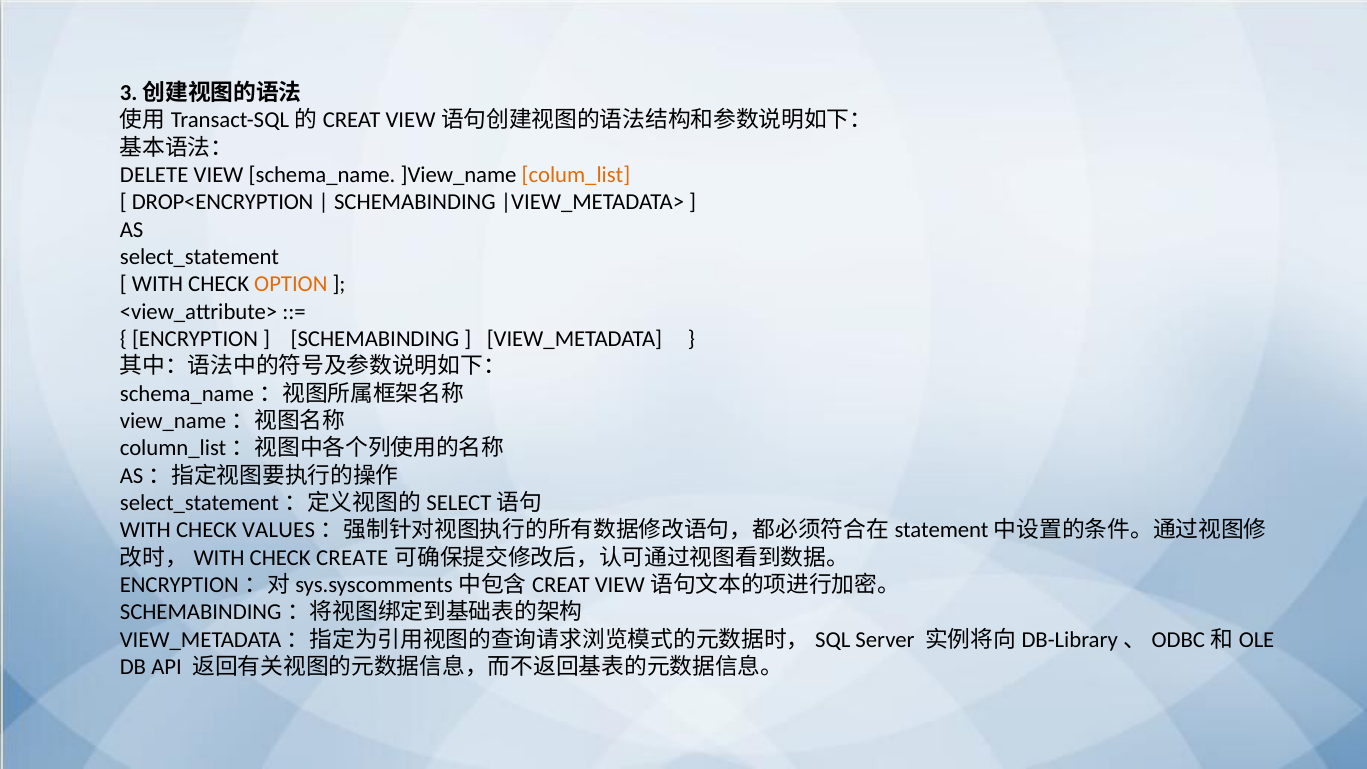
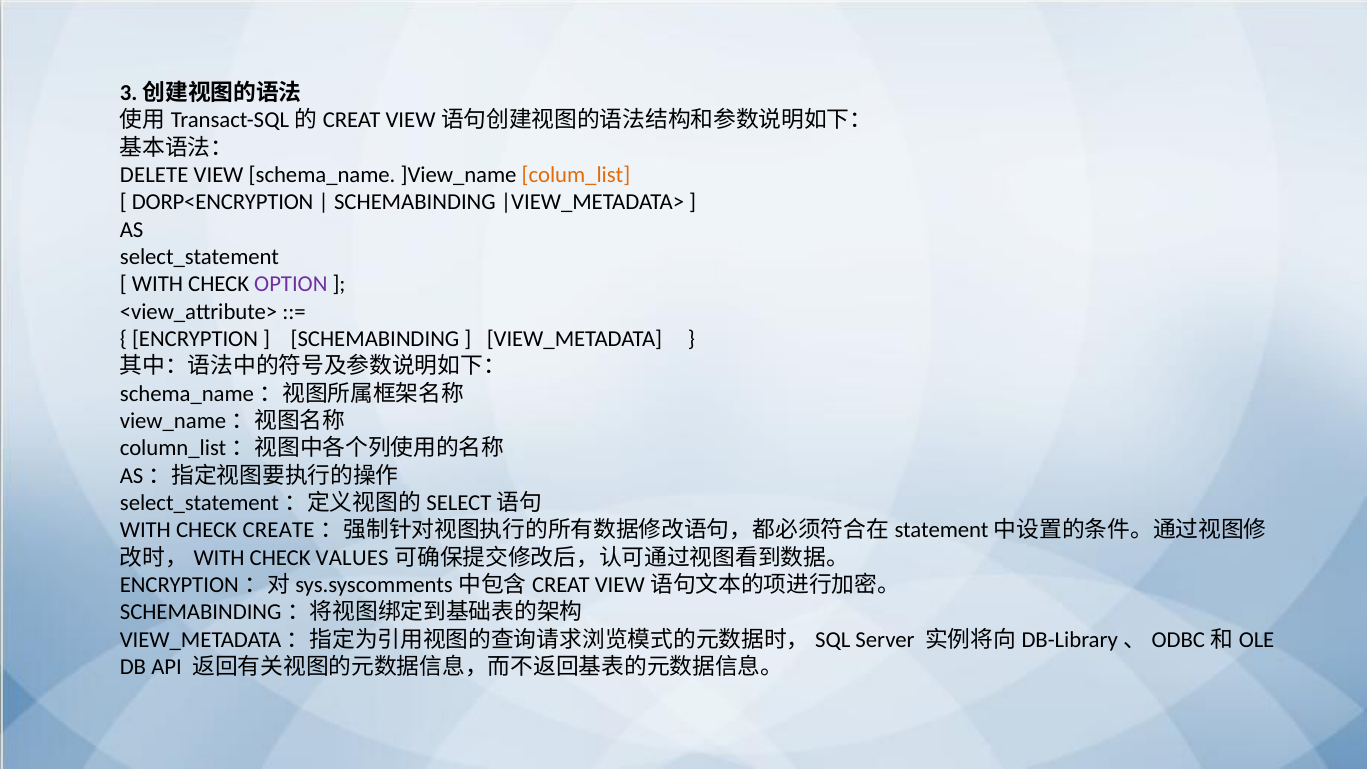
DROP<ENCRYPTION: DROP<ENCRYPTION -> DORP<ENCRYPTION (223, 202)
OPTION colour: orange -> purple (291, 284)
VALUES: VALUES -> CREATE (279, 530)
CREATE: CREATE -> VALUES (352, 558)
